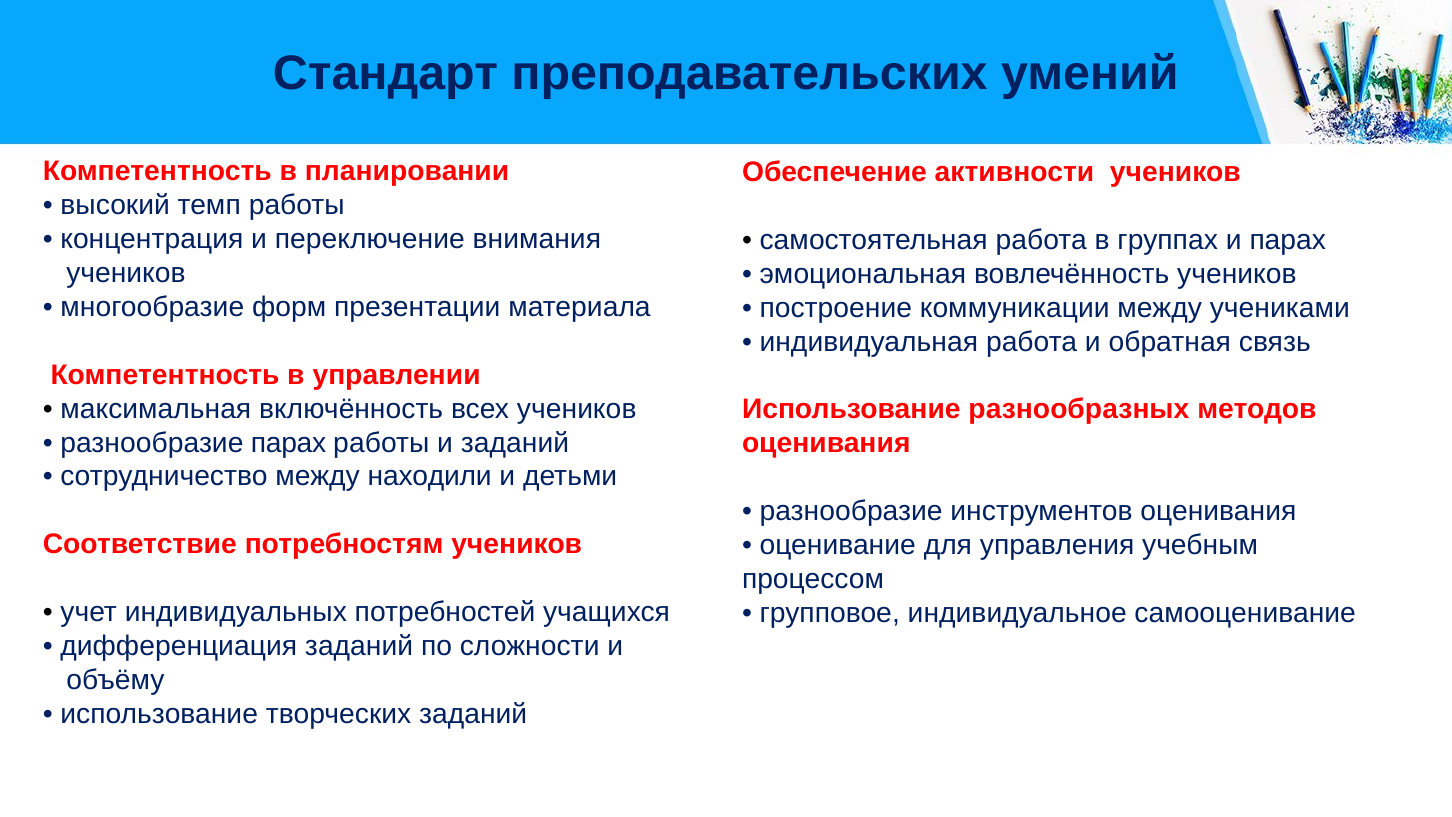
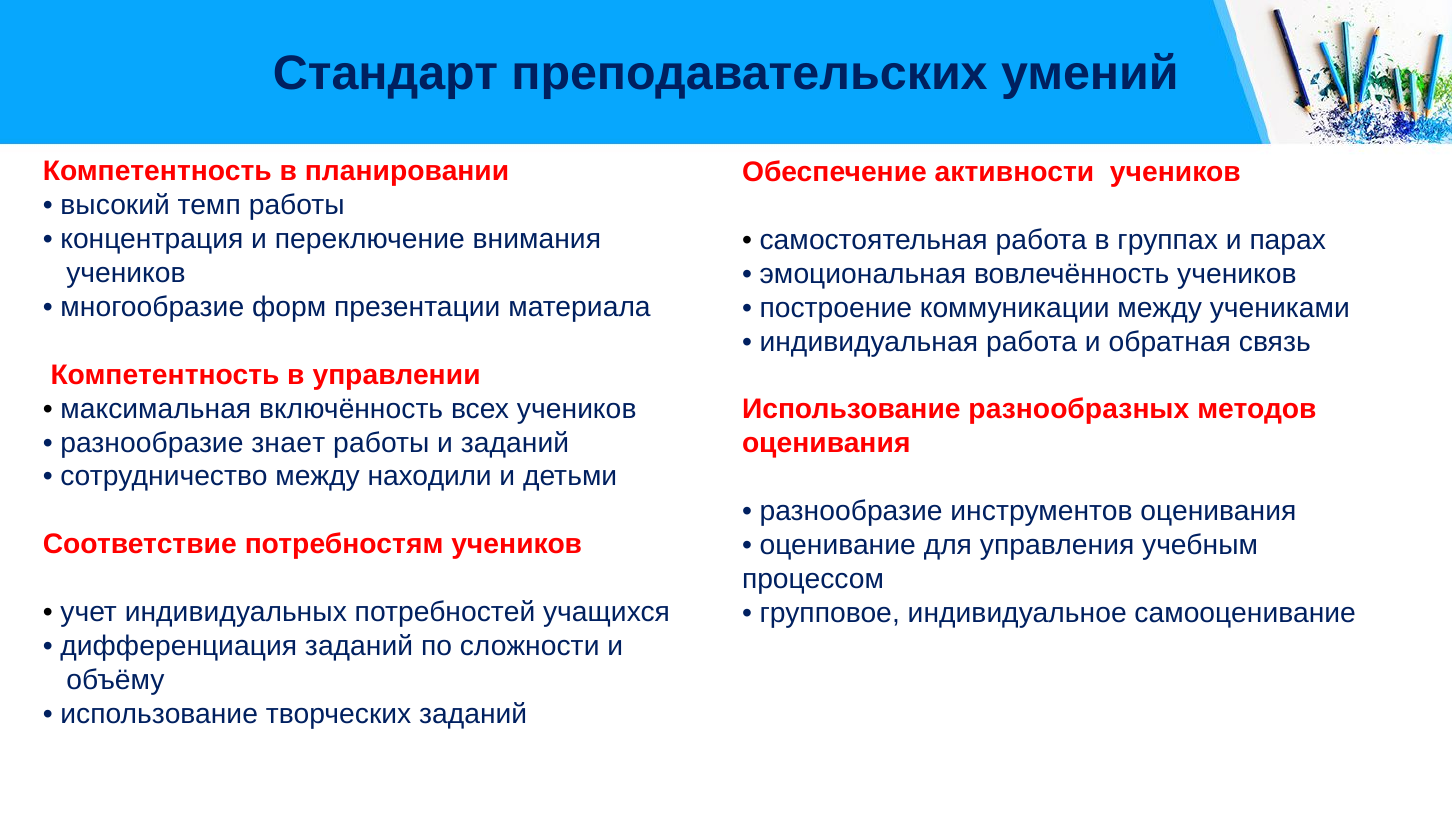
разнообразие парах: парах -> знает (288, 443)
